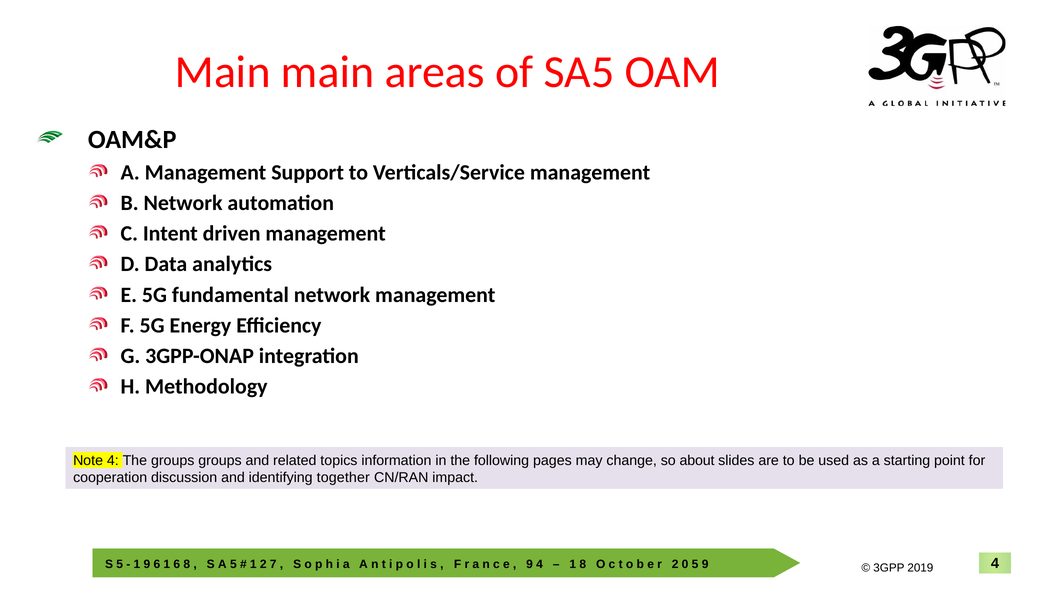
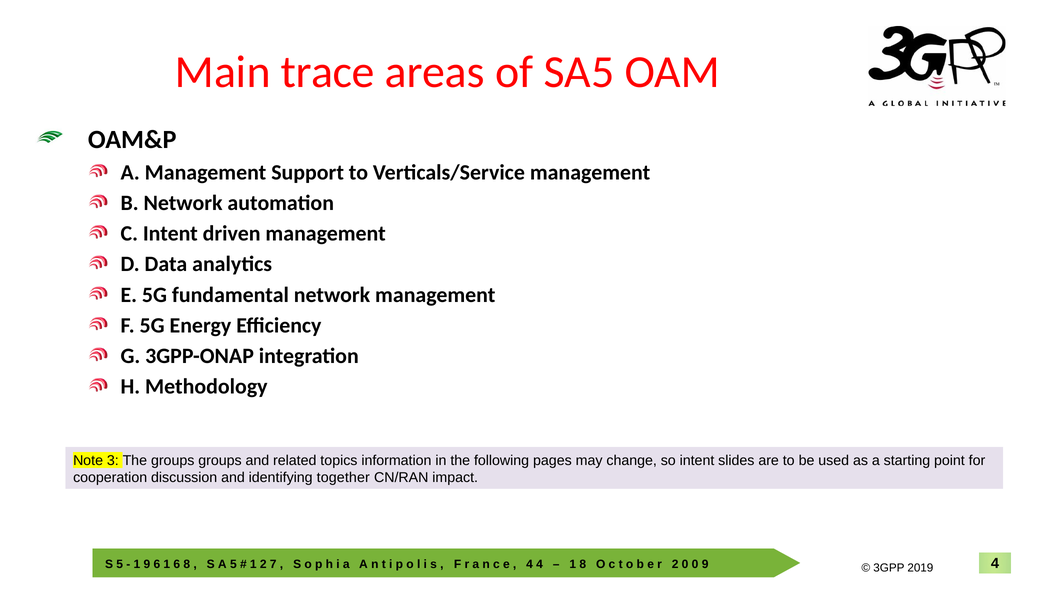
Main main: main -> trace (328, 72)
Note 4: 4 -> 3 (113, 460)
so about: about -> intent (697, 460)
9: 9 -> 4 (530, 565)
5: 5 -> 0 (695, 565)
